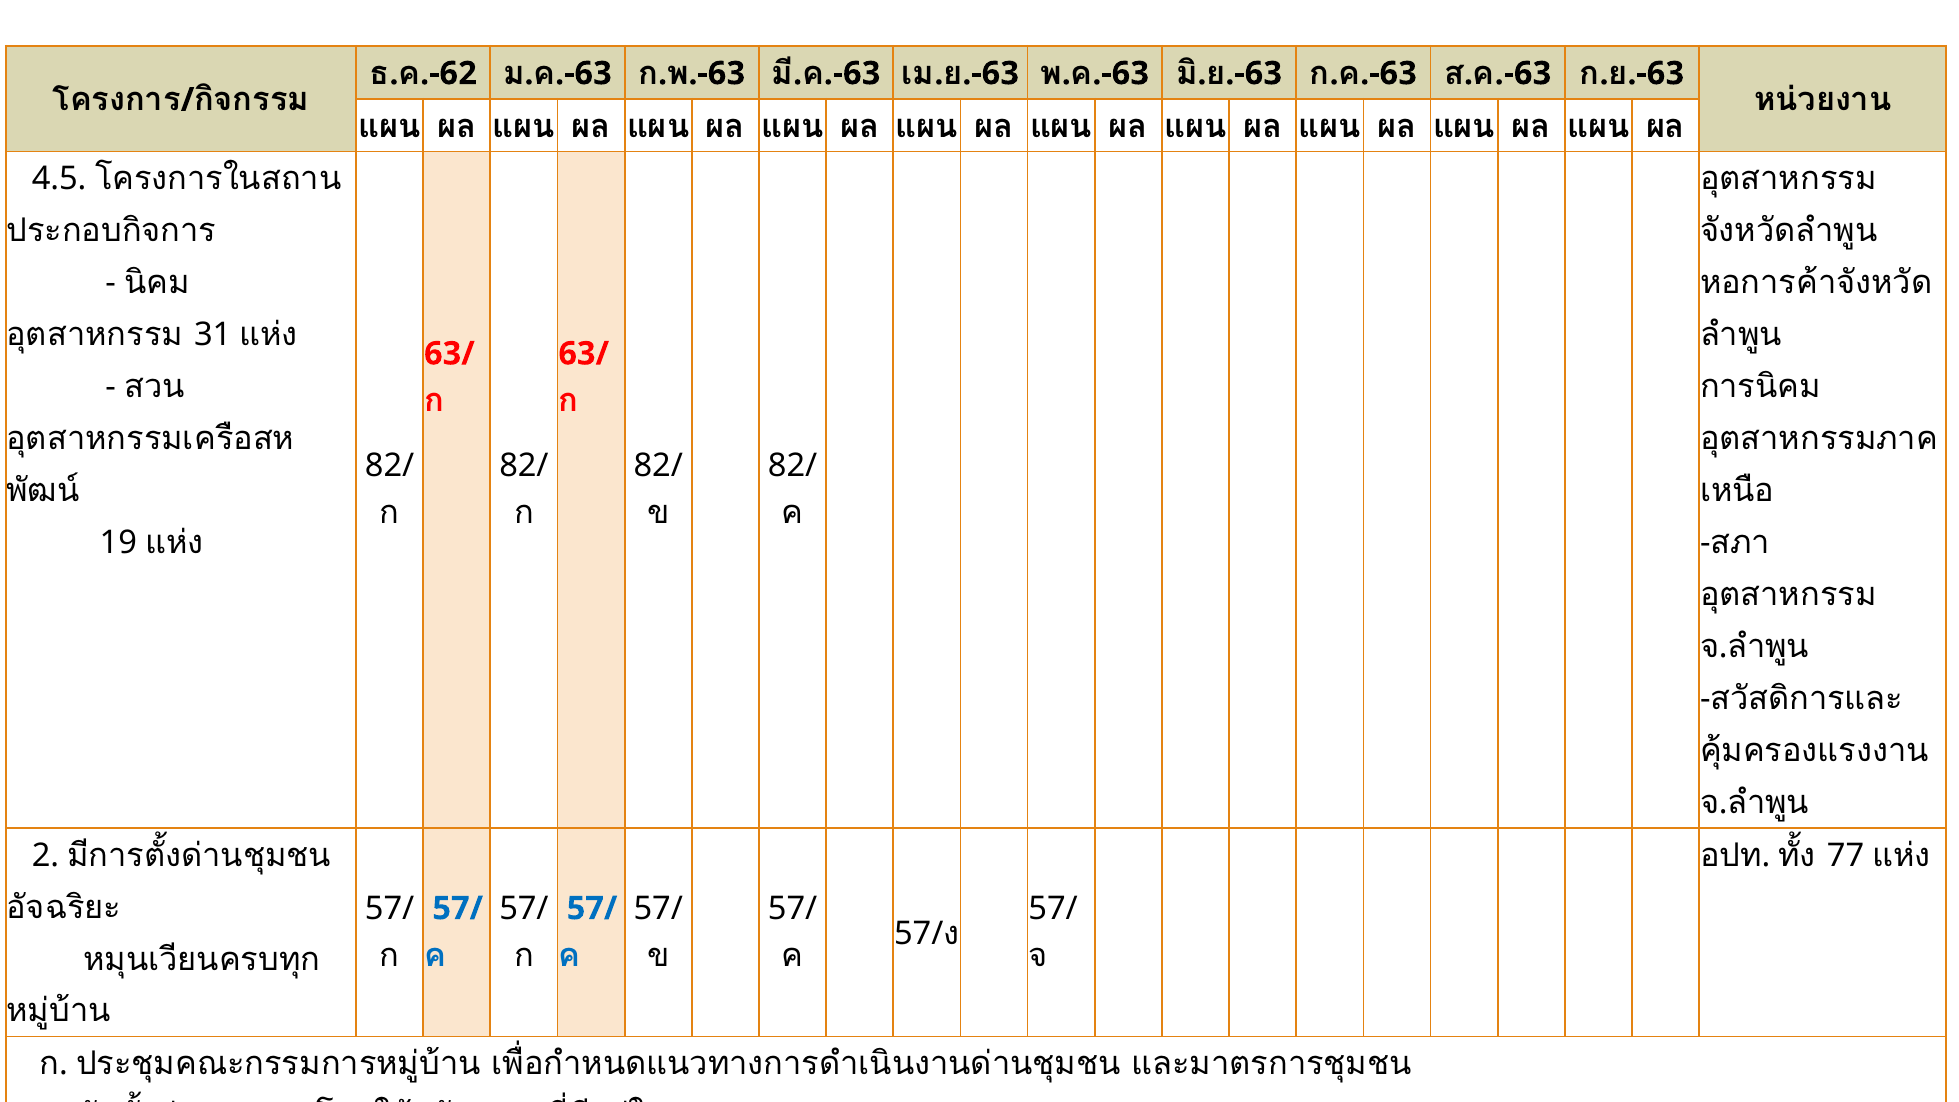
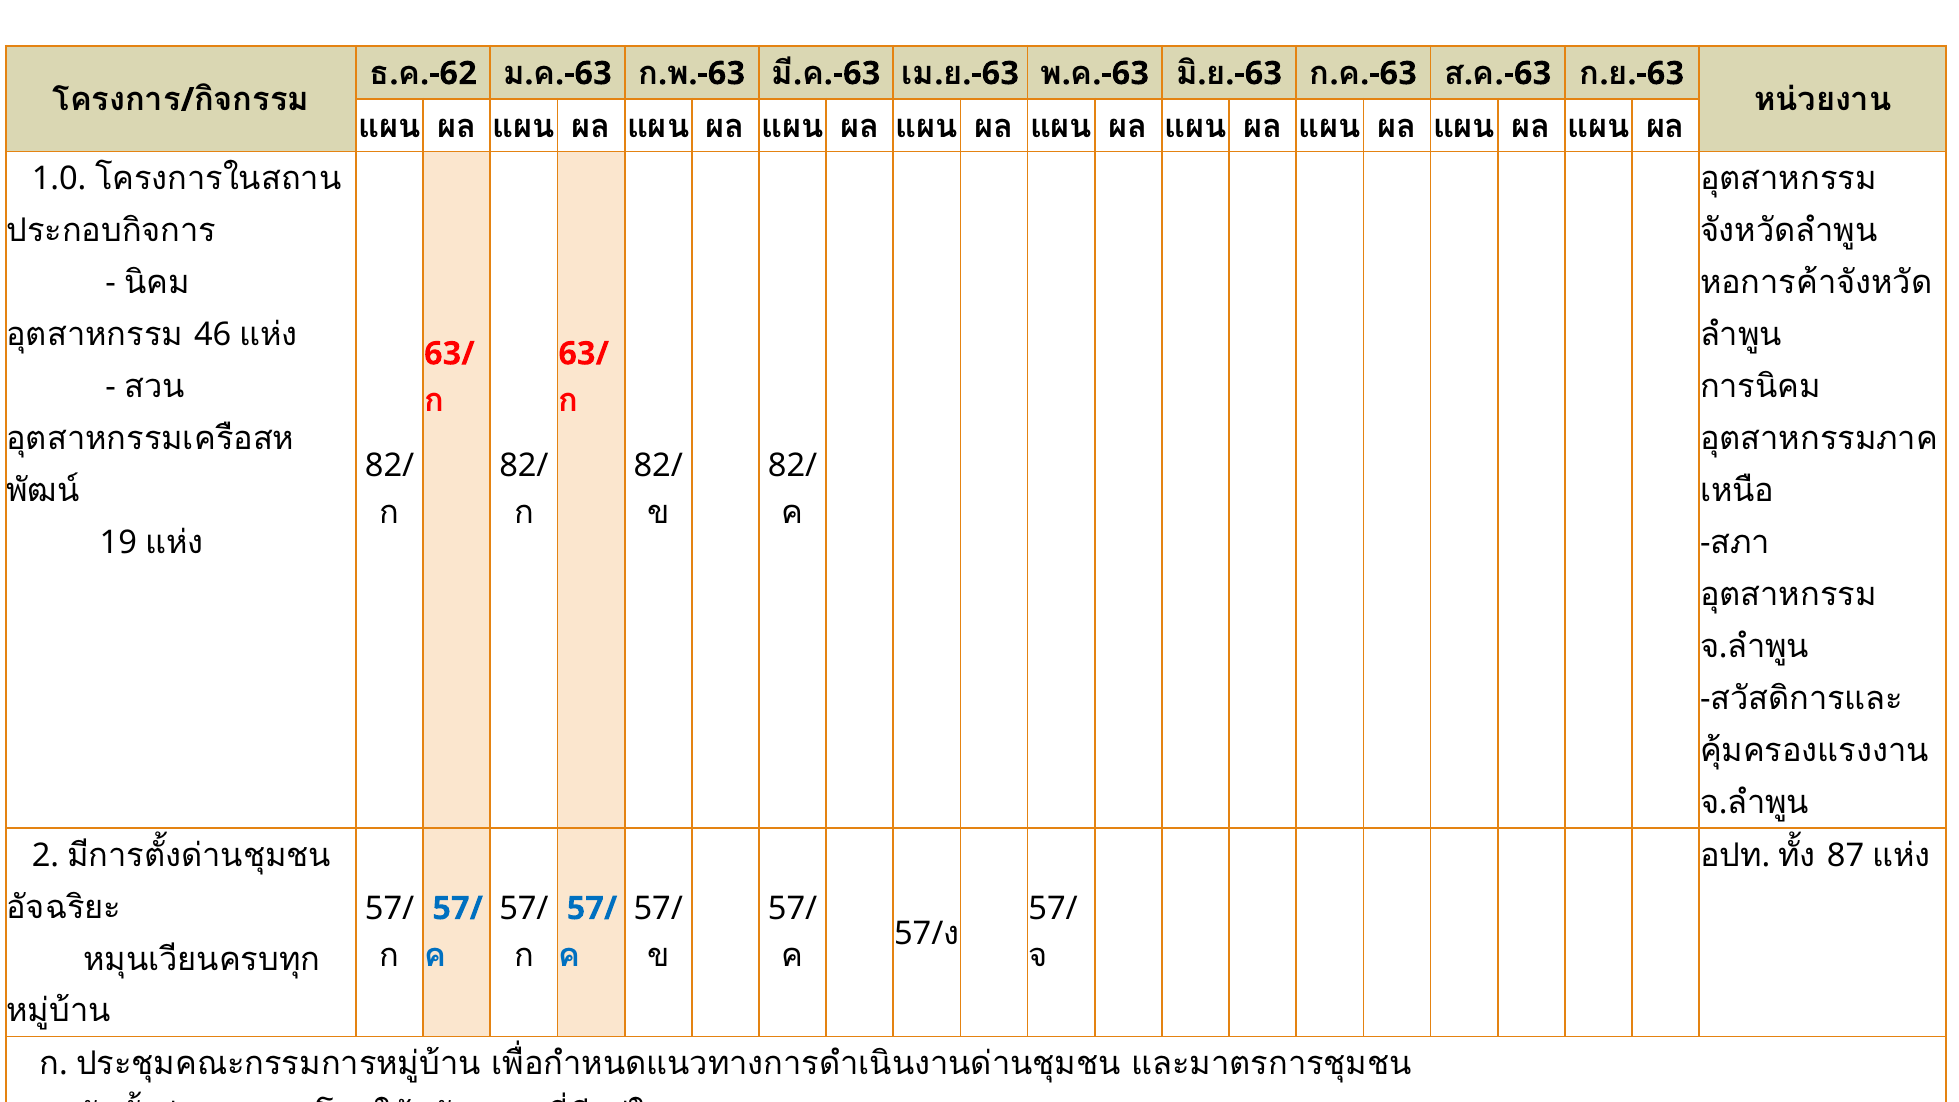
4.5: 4.5 -> 1.0 (59, 179)
31: 31 -> 46 (213, 335)
77: 77 -> 87 (1846, 855)
